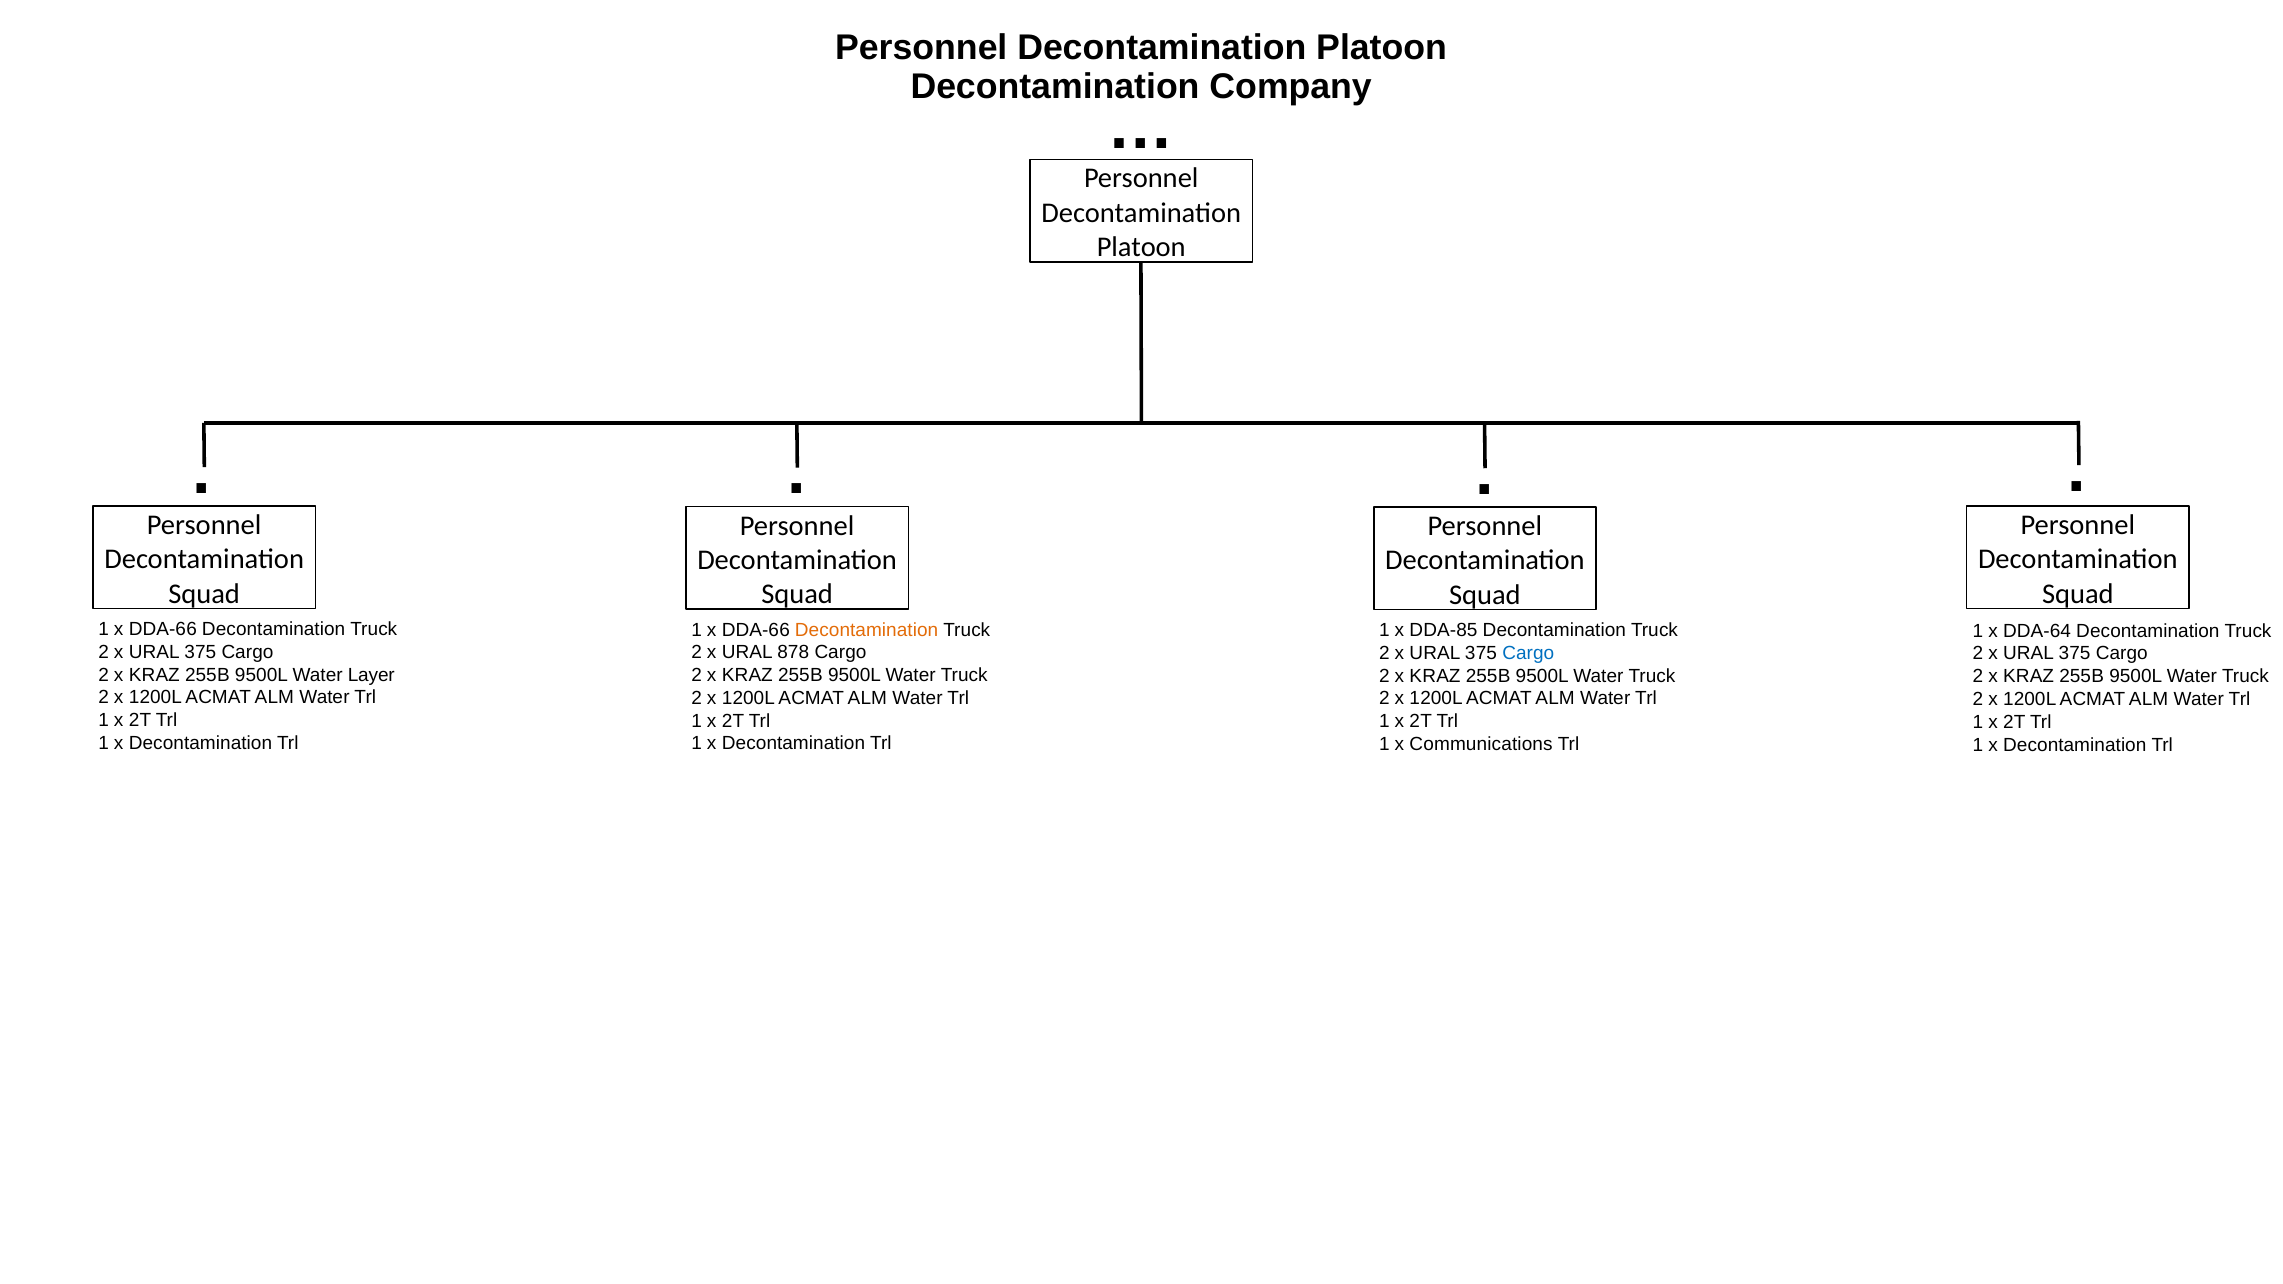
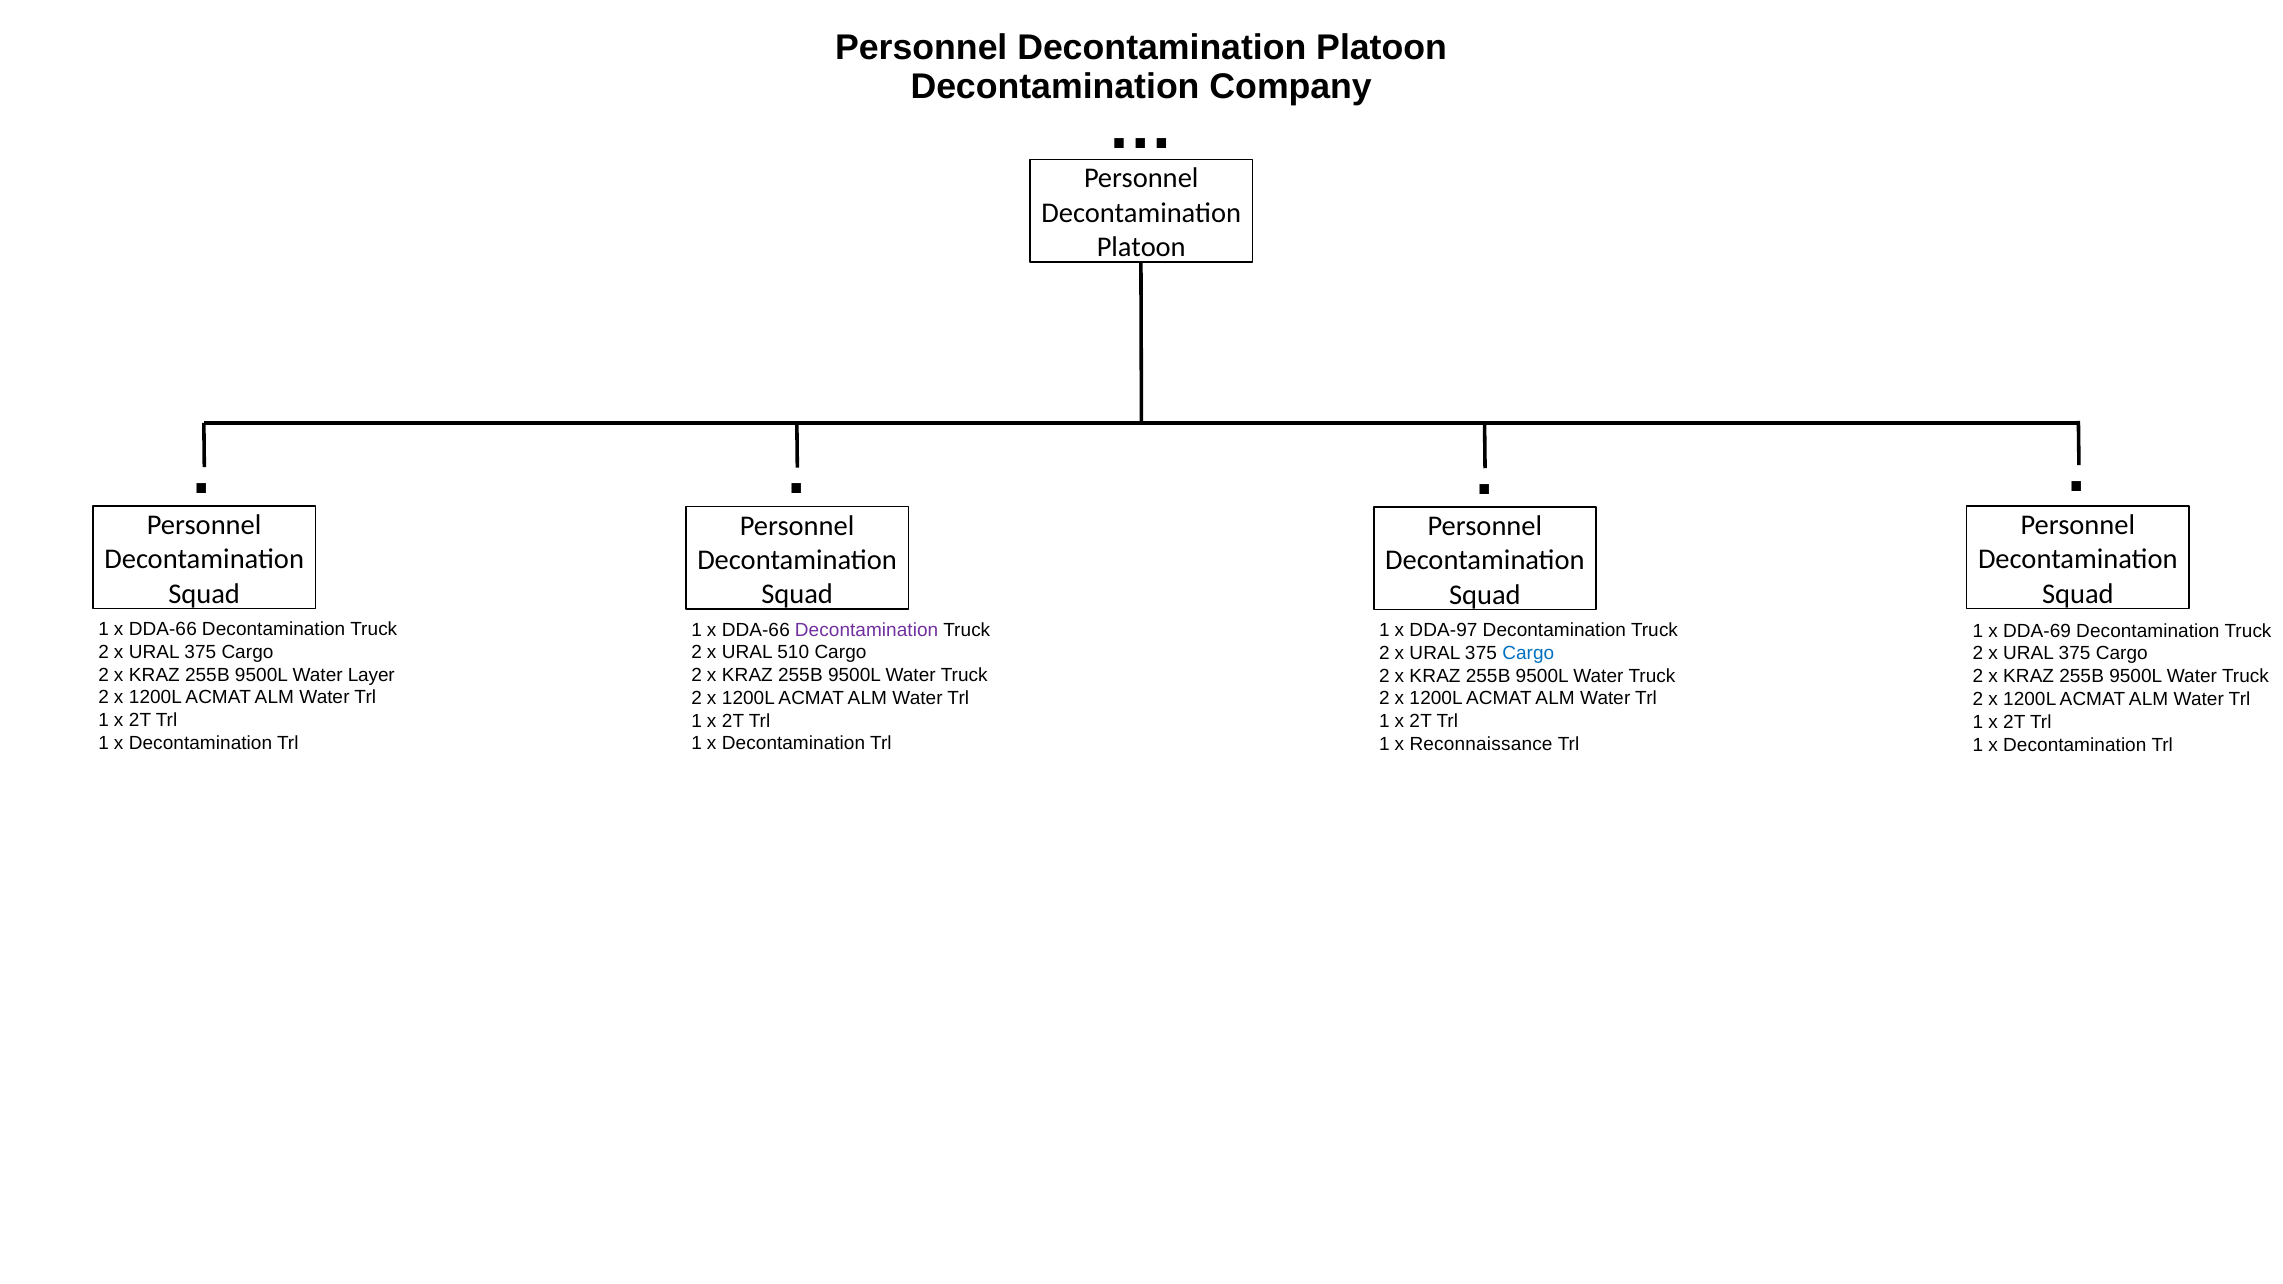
Decontamination colour: orange -> purple (867, 630)
DDA-85: DDA-85 -> DDA-97 (1443, 630)
DDA-64: DDA-64 -> DDA-69 (2037, 631)
878: 878 -> 510 (793, 653)
Communications: Communications -> Reconnaissance (1481, 744)
